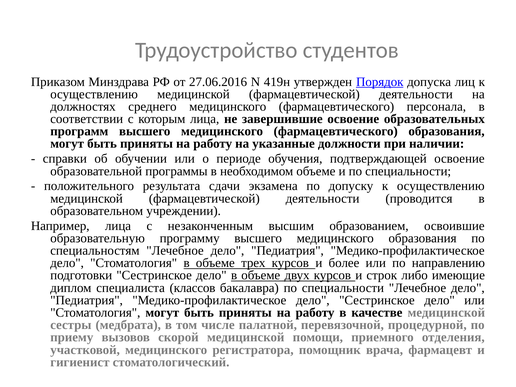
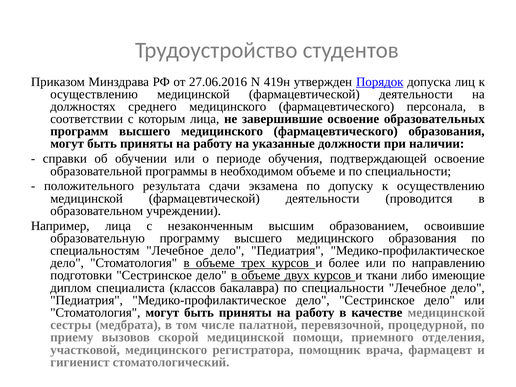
строк: строк -> ткани (382, 275)
